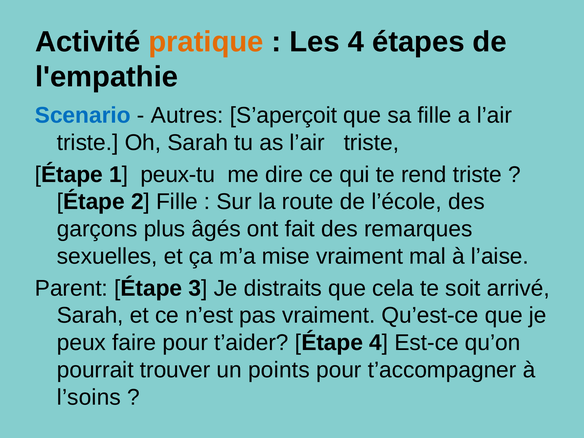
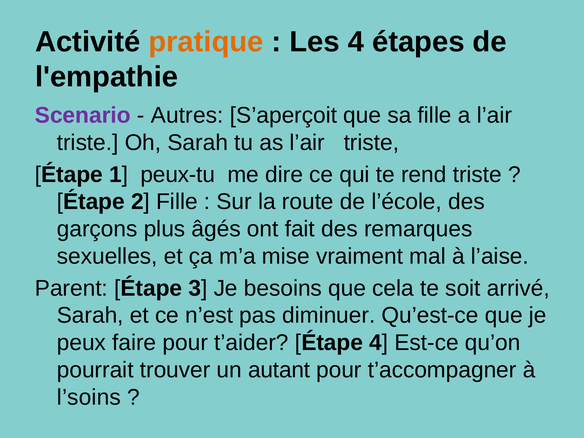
Scenario colour: blue -> purple (83, 115)
distraits: distraits -> besoins (283, 288)
pas vraiment: vraiment -> diminuer (329, 315)
points: points -> autant (279, 370)
